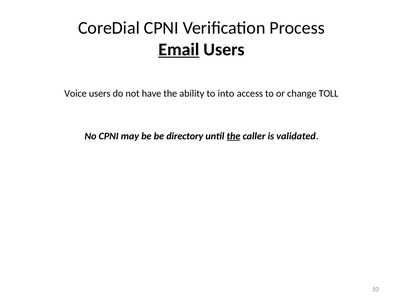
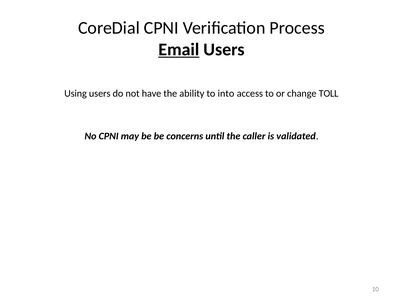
Voice: Voice -> Using (76, 93)
directory: directory -> concerns (185, 136)
the underline: present -> none (234, 136)
